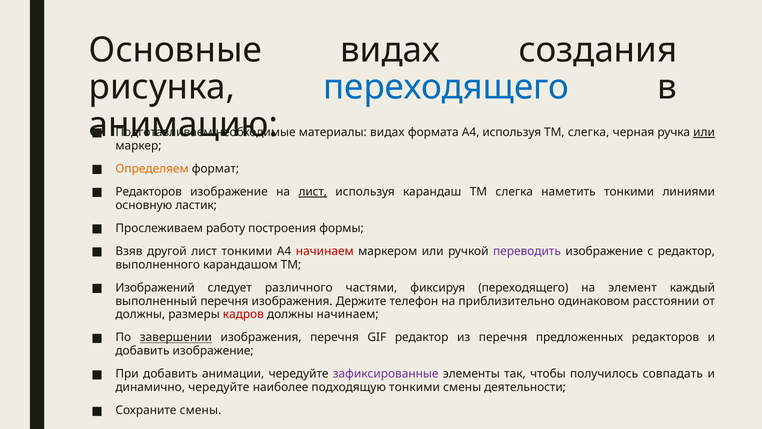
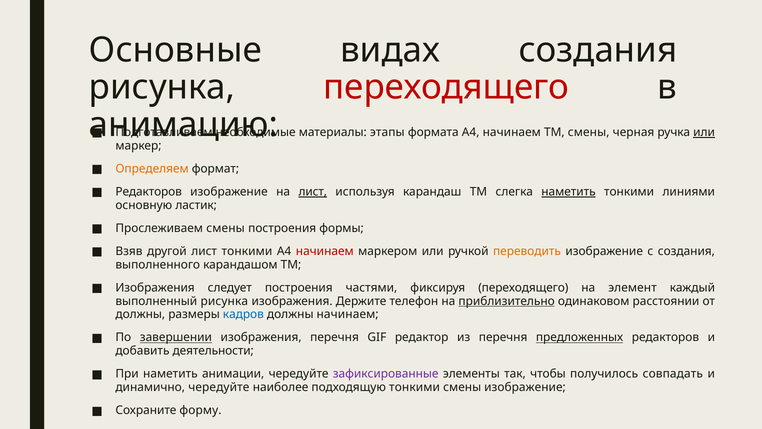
переходящего colour: blue -> red (446, 87)
материалы видах: видах -> этапы (387, 132)
формата А4 используя: используя -> начинаем (512, 132)
слегка: слегка -> смены (589, 132)
наметить underline: none -> present (569, 192)
Прослеживаем работу: работу -> смены (226, 228)
переводить colour: purple -> orange (527, 251)
с редактор: редактор -> создания (686, 251)
Изображений: Изображений -> Изображения (155, 287)
следует различного: различного -> построения (299, 287)
выполненный перечня: перечня -> рисунка (224, 301)
приблизительно underline: none -> present (507, 301)
кадров colour: red -> blue (243, 314)
предложенных underline: none -> present (580, 337)
добавить изображение: изображение -> деятельности (213, 351)
При добавить: добавить -> наметить (170, 374)
смены деятельности: деятельности -> изображение (525, 387)
Сохраните смены: смены -> форму (201, 410)
